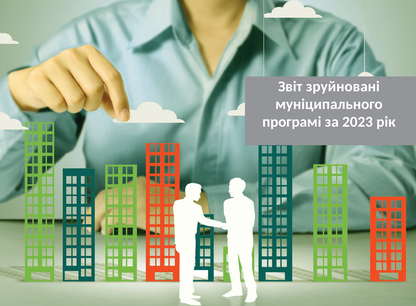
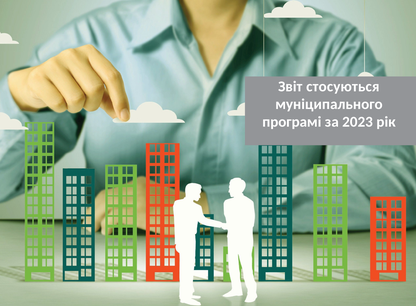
зруйновані: зруйновані -> стосуються (343, 86)
